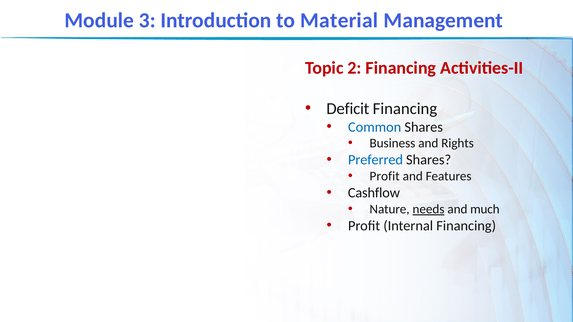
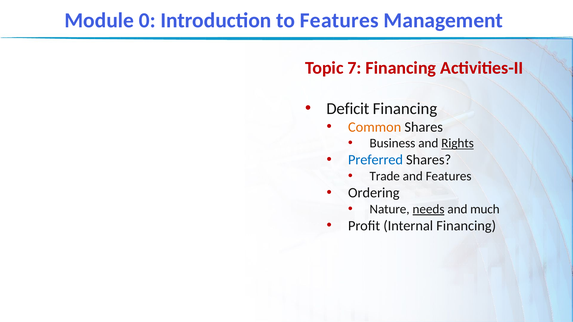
3: 3 -> 0 (147, 20)
to Material: Material -> Features (339, 20)
2: 2 -> 7 (355, 68)
Common colour: blue -> orange (375, 127)
Rights underline: none -> present (458, 143)
Profit: Profit -> Trade (385, 176)
Cashflow: Cashflow -> Ordering (374, 193)
